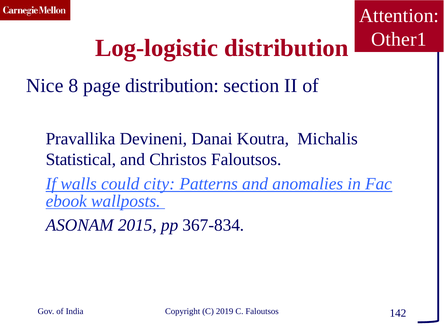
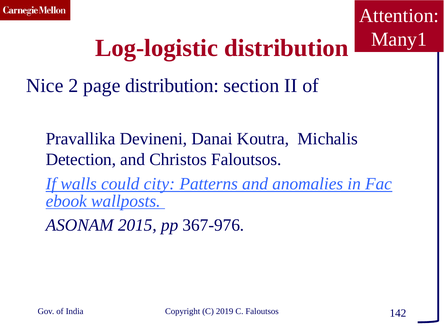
Other1: Other1 -> Many1 (399, 39)
8: 8 -> 2 (73, 86)
Statistical: Statistical -> Detection (81, 160)
367-834: 367-834 -> 367-976 (213, 225)
